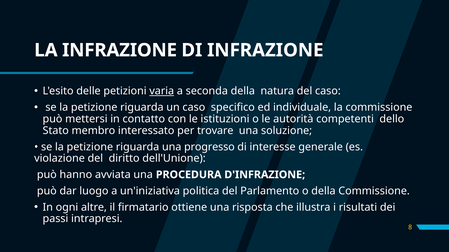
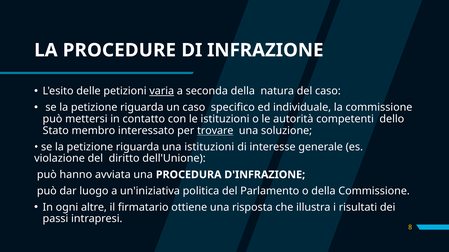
LA INFRAZIONE: INFRAZIONE -> PROCEDURE (119, 50)
trovare underline: none -> present (215, 131)
una progresso: progresso -> istituzioni (209, 147)
